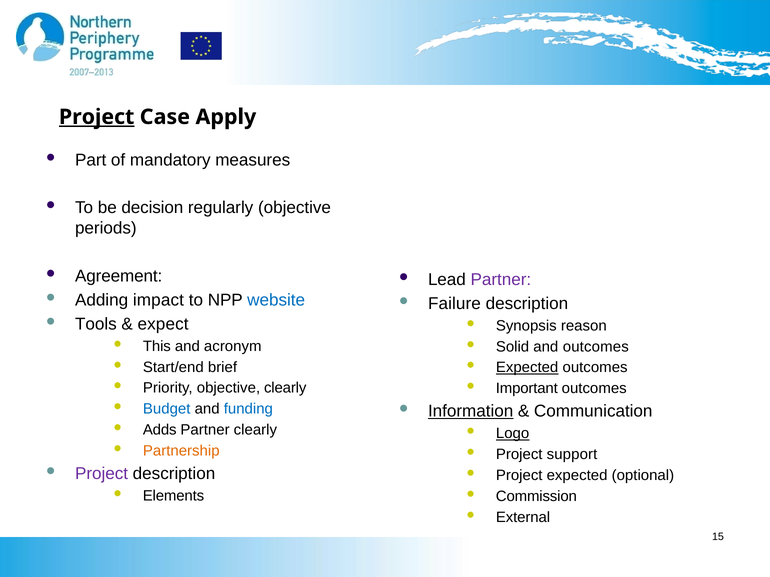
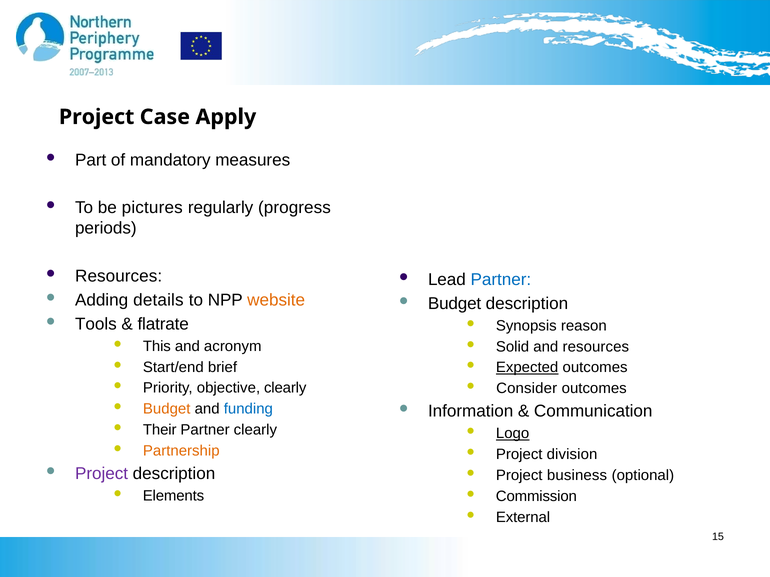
Project underline: present -> none (97, 117)
decision: decision -> pictures (152, 208)
regularly objective: objective -> progress (294, 208)
Agreement: Agreement -> Resources (119, 276)
Partner colour: purple -> blue (501, 280)
impact: impact -> details (158, 300)
website colour: blue -> orange (276, 300)
Failure: Failure -> Budget (455, 304)
expect: expect -> flatrate (163, 324)
and outcomes: outcomes -> resources (596, 347)
Important: Important -> Consider (527, 389)
Budget colour: blue -> orange (167, 409)
Information underline: present -> none (471, 412)
Adds: Adds -> Their (160, 430)
support: support -> division (572, 455)
Project expected: expected -> business (577, 476)
